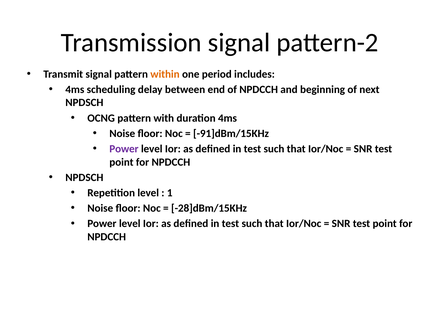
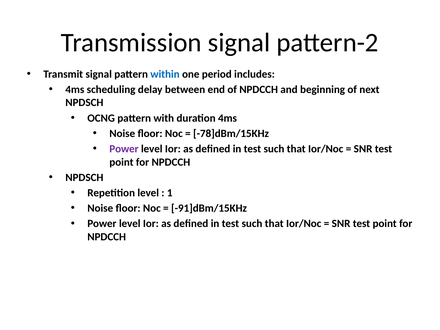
within colour: orange -> blue (165, 74)
-91]dBm/15KHz: -91]dBm/15KHz -> -78]dBm/15KHz (231, 133)
-28]dBm/15KHz: -28]dBm/15KHz -> -91]dBm/15KHz (209, 208)
